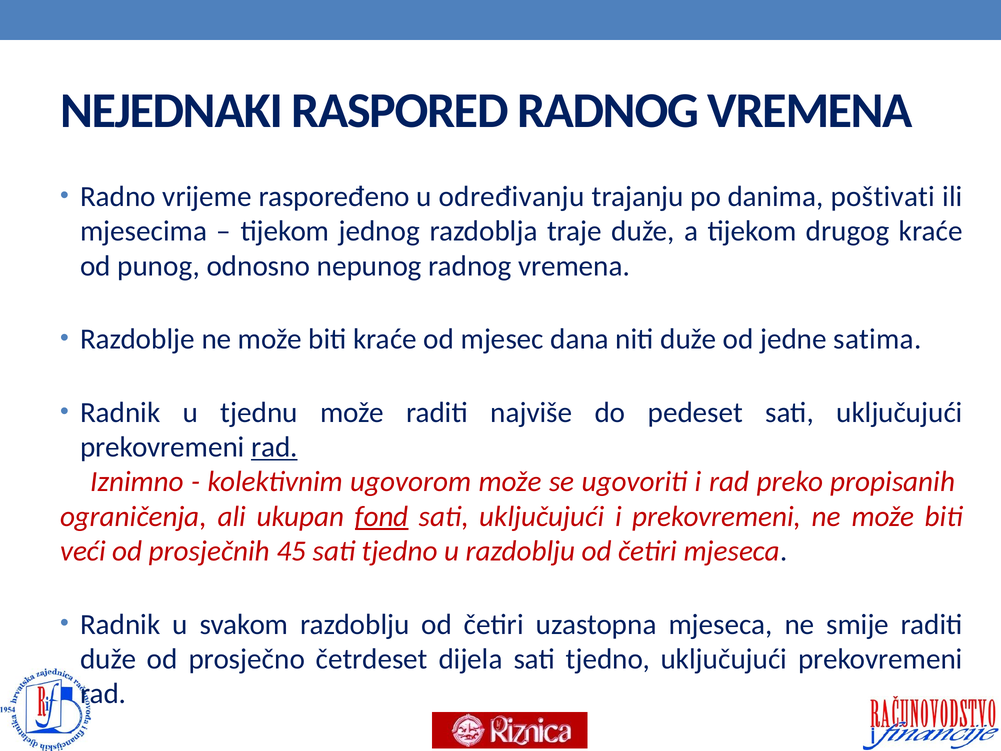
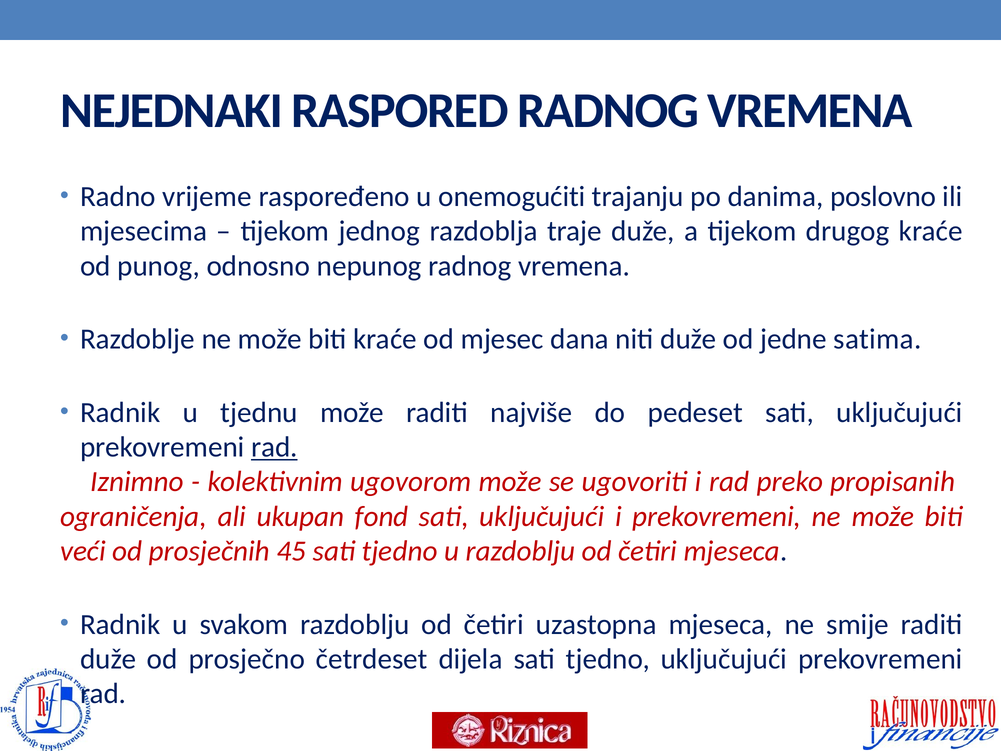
određivanju: određivanju -> onemogućiti (512, 197)
poštivati: poštivati -> poslovno (883, 197)
fond underline: present -> none (382, 516)
